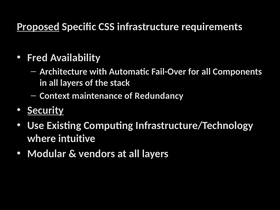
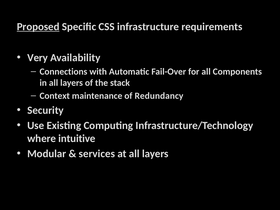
Fred: Fred -> Very (38, 58)
Architecture: Architecture -> Connections (63, 72)
Security underline: present -> none (46, 110)
vendors: vendors -> services (97, 154)
